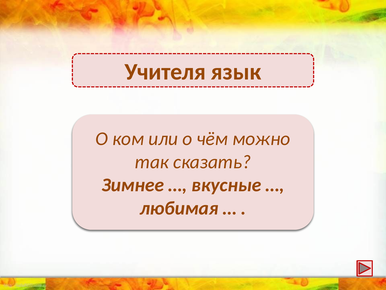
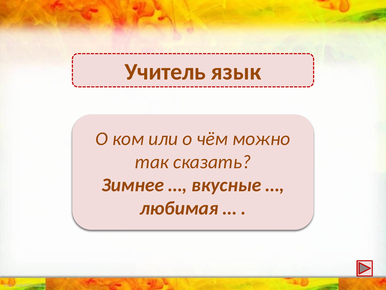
Учителя: Учителя -> Учитель (165, 72)
